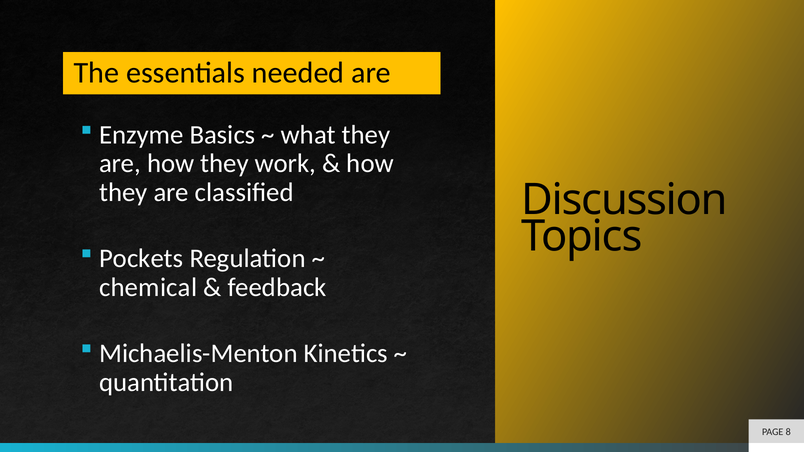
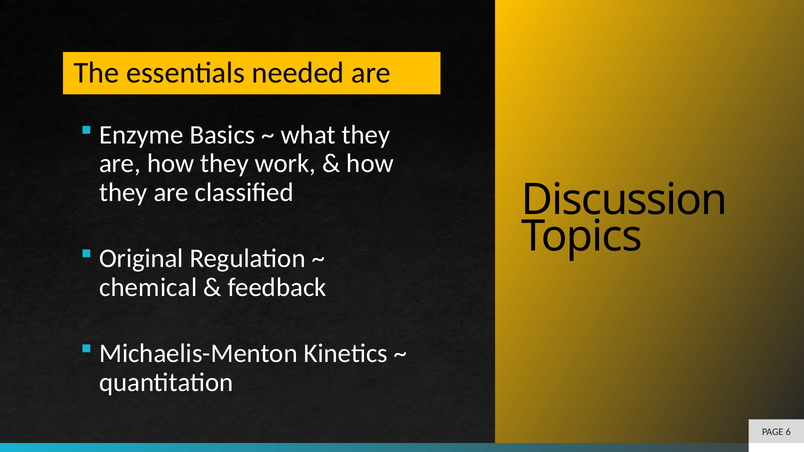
Pockets: Pockets -> Original (141, 259)
8: 8 -> 6 (788, 432)
